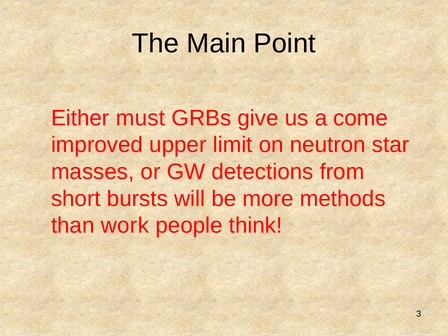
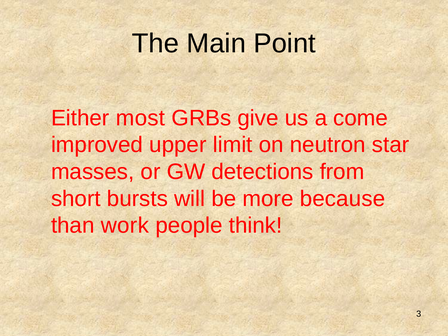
must: must -> most (140, 118)
methods: methods -> because (343, 199)
